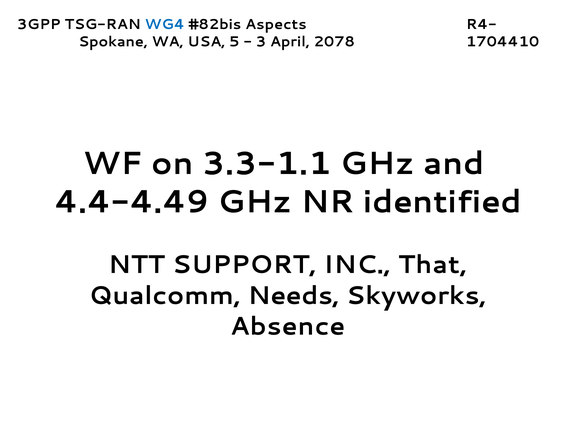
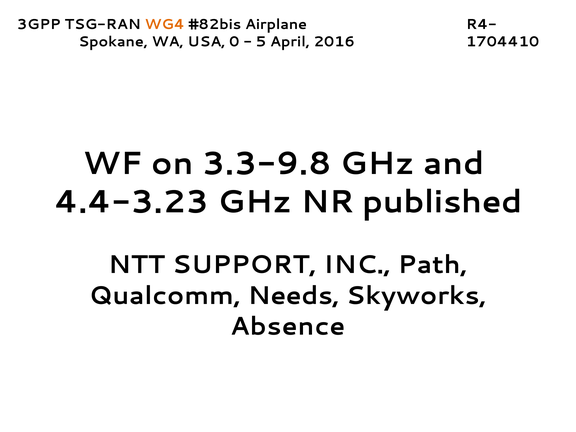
WG4 colour: blue -> orange (165, 24)
Aspects: Aspects -> Airplane (276, 24)
5: 5 -> 0 (234, 42)
3: 3 -> 5 (261, 42)
2078: 2078 -> 2016 (334, 42)
3.3-1.1: 3.3-1.1 -> 3.3-9.8 (267, 164)
4.4-4.49: 4.4-4.49 -> 4.4-3.23 (132, 202)
identified: identified -> published (442, 202)
That: That -> Path (433, 265)
